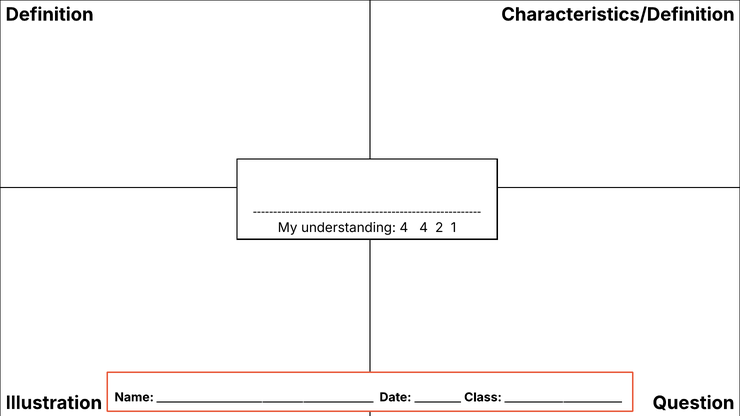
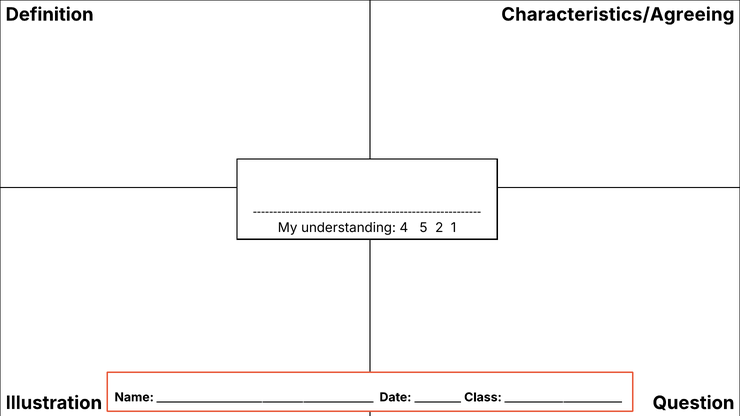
Characteristics/Definition: Characteristics/Definition -> Characteristics/Agreeing (618, 15)
4 4: 4 -> 5 (423, 228)
